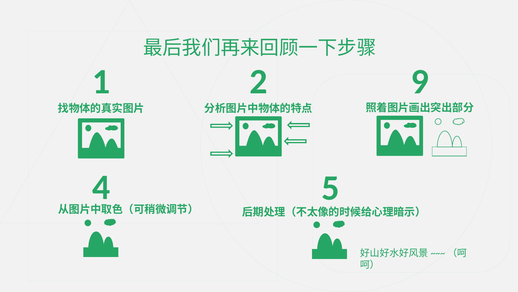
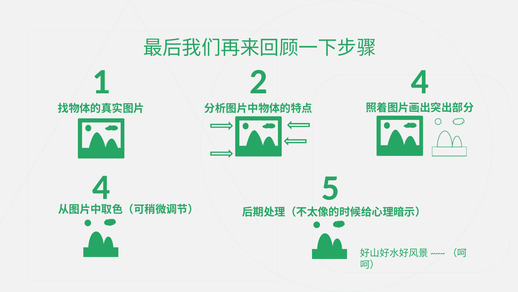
2 9: 9 -> 4 (420, 82)
